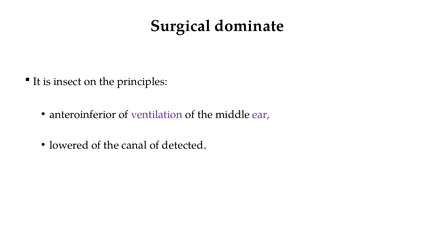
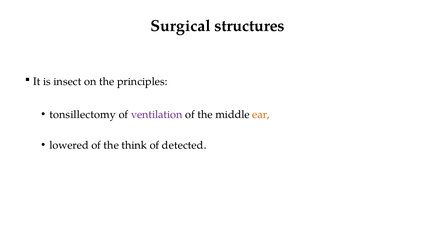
dominate: dominate -> structures (250, 26)
anteroinferior: anteroinferior -> tonsillectomy (83, 114)
ear colour: purple -> orange (261, 114)
canal: canal -> think (134, 145)
